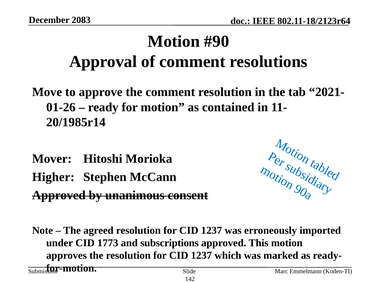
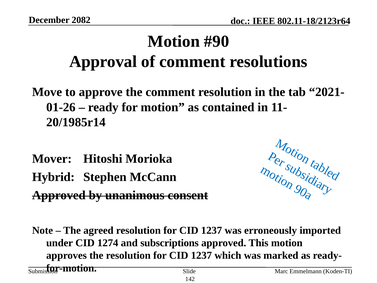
2083: 2083 -> 2082 (81, 20)
Higher: Higher -> Hybrid (53, 177)
1773: 1773 -> 1274 (108, 243)
